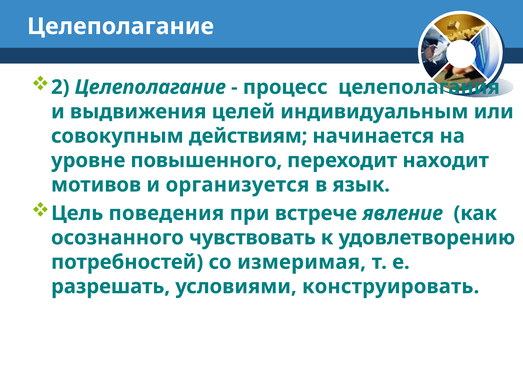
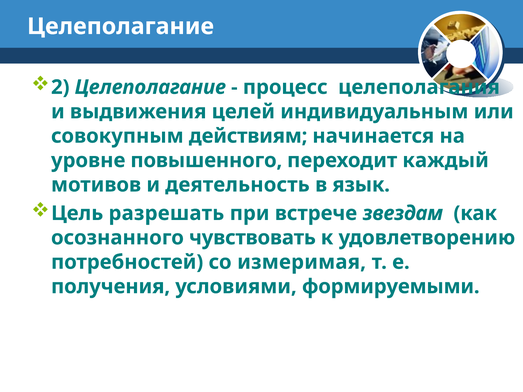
находит: находит -> каждый (446, 161)
организуется: организуется -> деятельность (238, 185)
поведения: поведения -> разрешать (166, 213)
явление: явление -> звездам (403, 213)
разрешать: разрешать -> получения (111, 287)
конструировать: конструировать -> формируемыми (391, 287)
